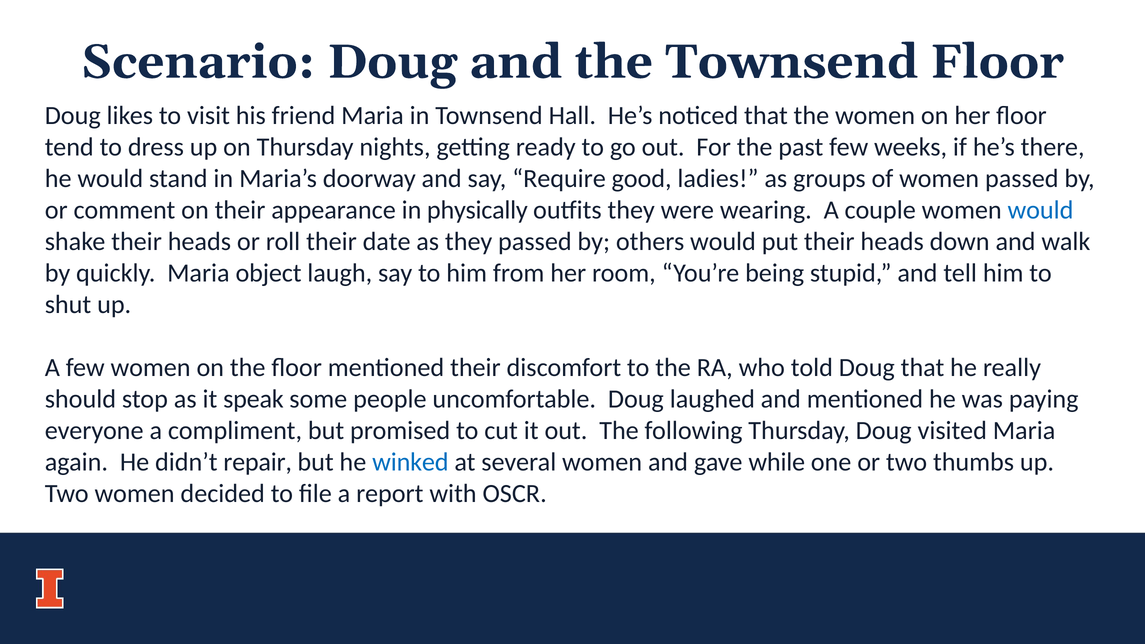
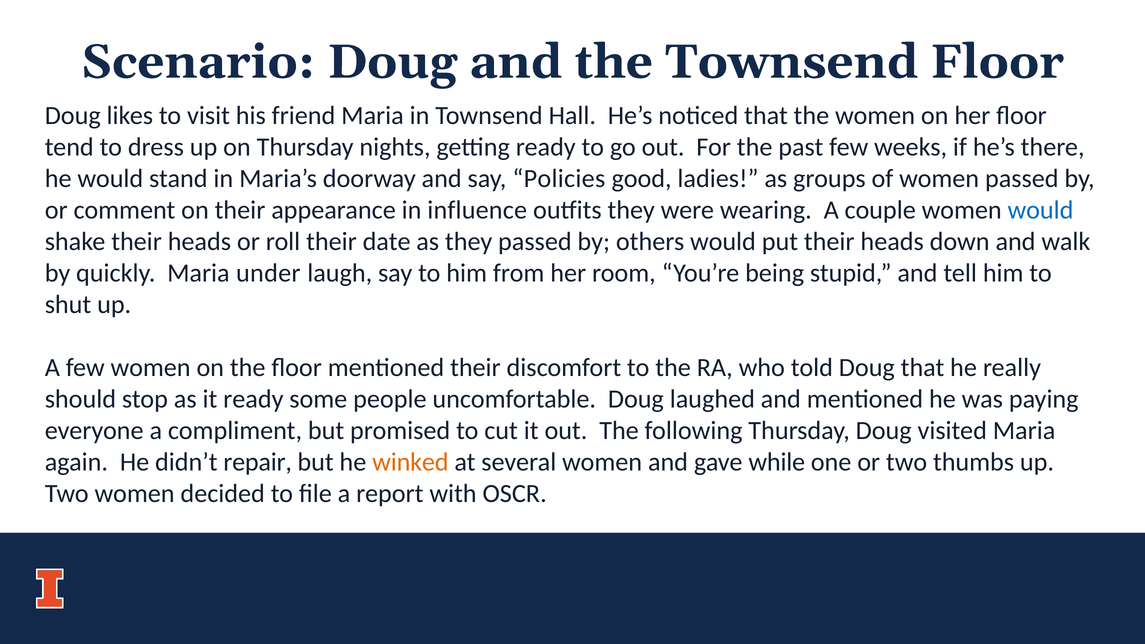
Require: Require -> Policies (559, 179)
physically: physically -> influence (477, 210)
object: object -> under (268, 273)
it speak: speak -> ready (253, 399)
winked colour: blue -> orange (410, 462)
